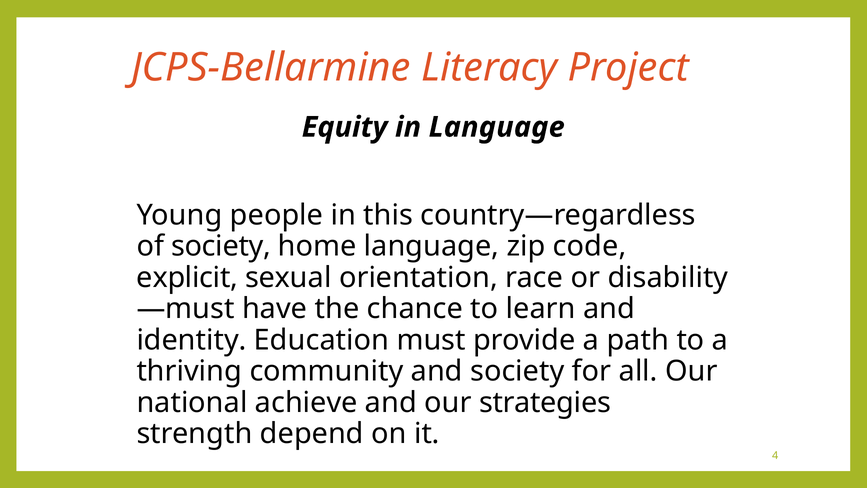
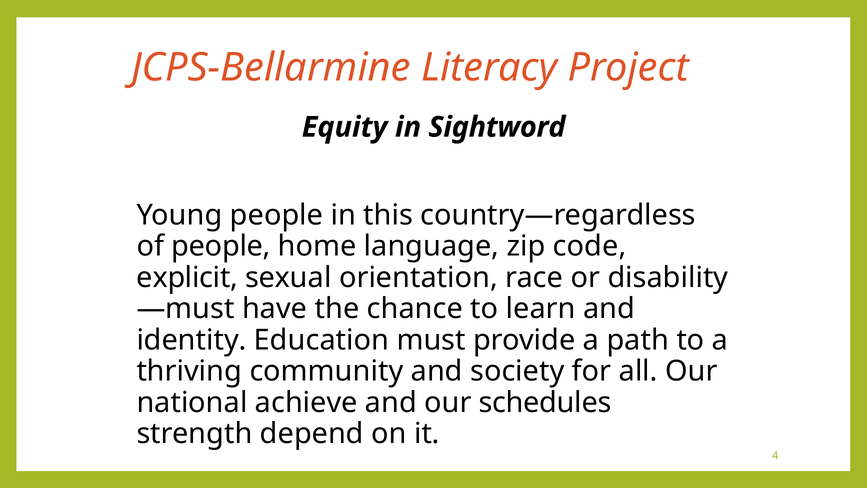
in Language: Language -> Sightword (497, 127)
of society: society -> people (221, 246)
strategies: strategies -> schedules (545, 402)
